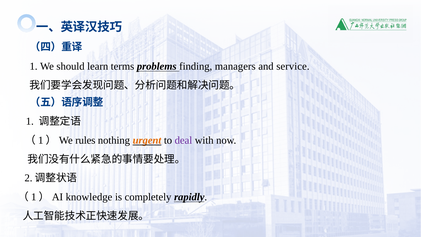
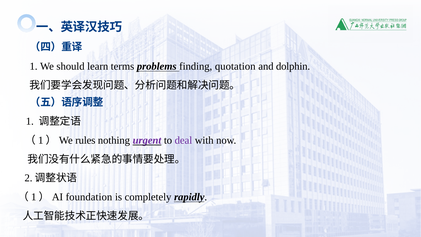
managers: managers -> quotation (235, 66)
service: service -> dolphin (293, 66)
urgent colour: orange -> purple (147, 140)
knowledge: knowledge -> foundation (89, 197)
